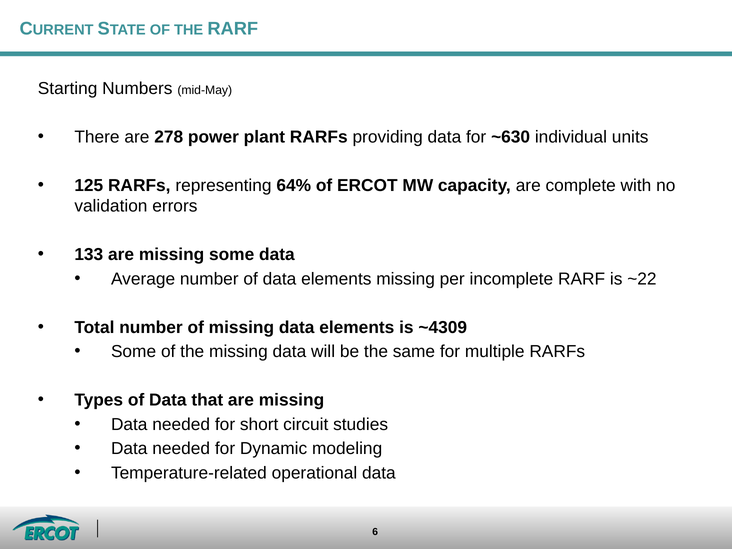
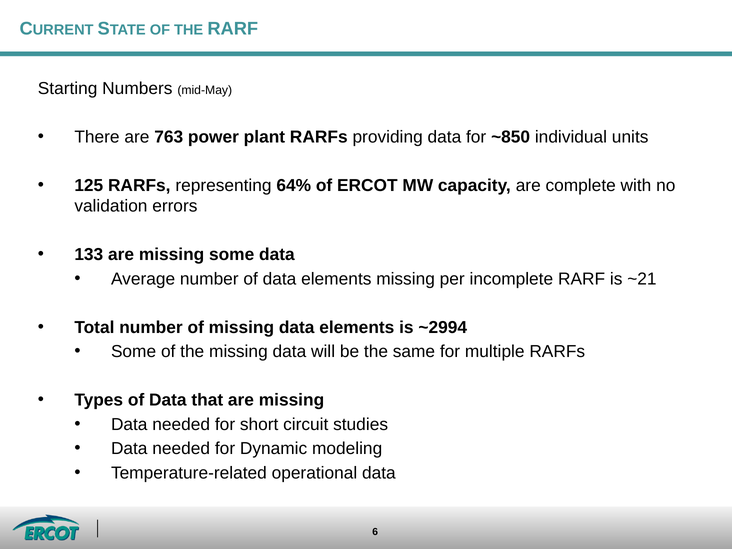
278: 278 -> 763 (169, 137)
~630: ~630 -> ~850 (511, 137)
~22: ~22 -> ~21 (642, 279)
~4309: ~4309 -> ~2994 (443, 327)
